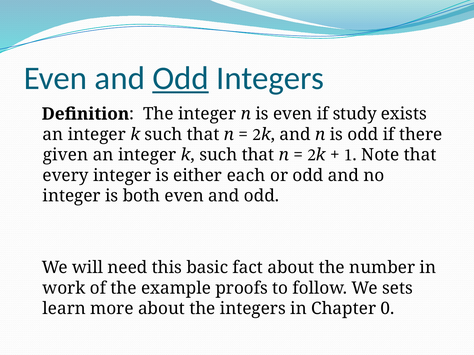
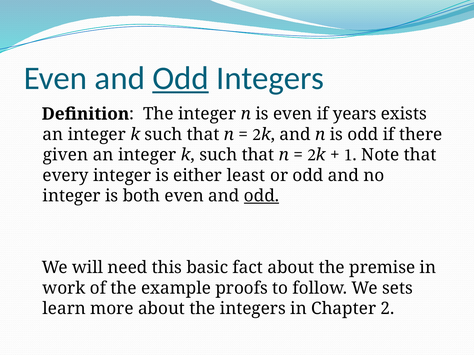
study: study -> years (355, 114)
each: each -> least (246, 176)
odd underline: none -> present (262, 196)
number: number -> premise (382, 268)
Chapter 0: 0 -> 2 (387, 309)
